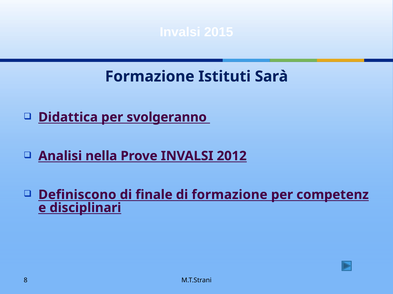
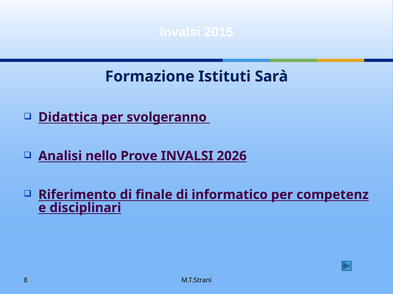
nella: nella -> nello (101, 156)
2012: 2012 -> 2026 (232, 156)
Definiscono: Definiscono -> Riferimento (77, 195)
di formazione: formazione -> informatico (230, 195)
